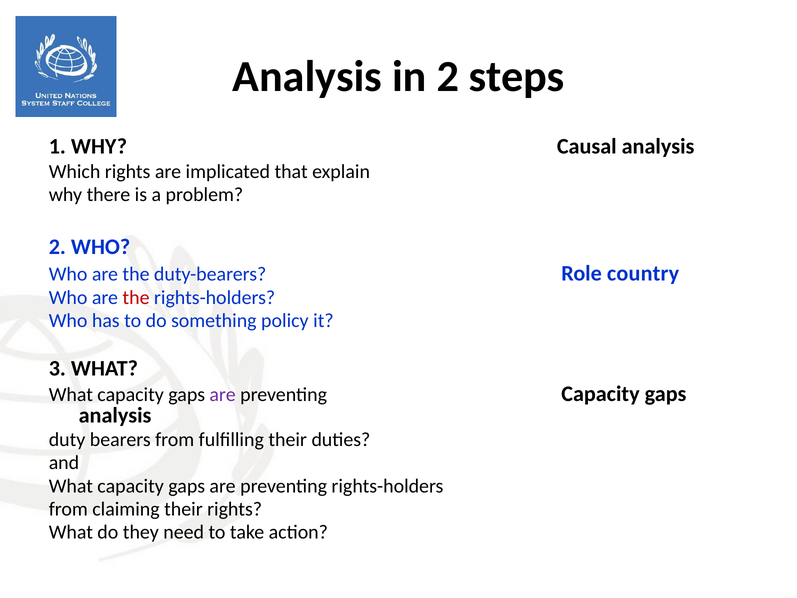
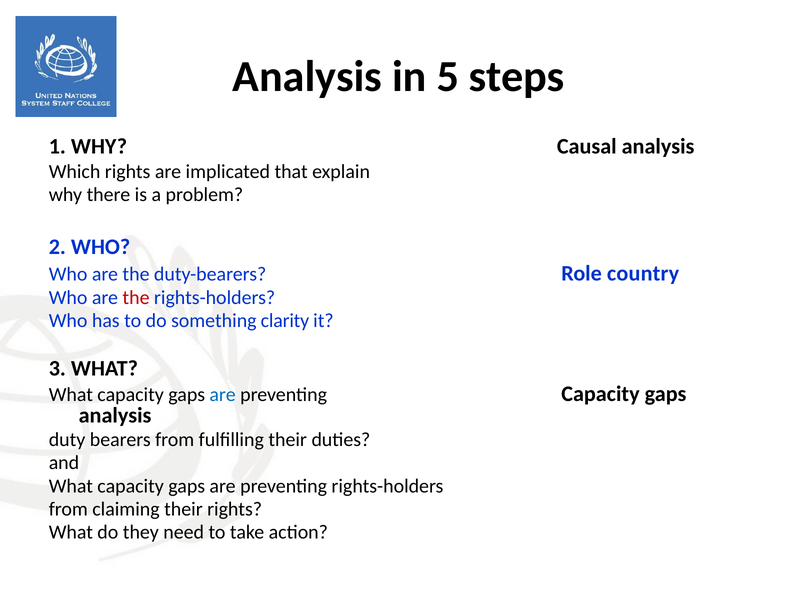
in 2: 2 -> 5 (448, 77)
policy: policy -> clarity (285, 321)
are colour: purple -> blue (223, 395)
